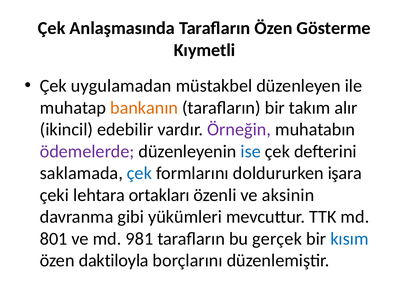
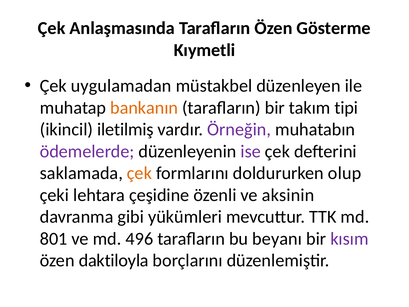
alır: alır -> tipi (346, 108)
edebilir: edebilir -> iletilmiş (125, 129)
ise colour: blue -> purple (251, 151)
çek colour: blue -> orange (139, 173)
işara: işara -> olup (345, 173)
ortakları: ortakları -> çeşidine (159, 195)
981: 981 -> 496 (139, 239)
gerçek: gerçek -> beyanı (277, 239)
kısım colour: blue -> purple (349, 239)
